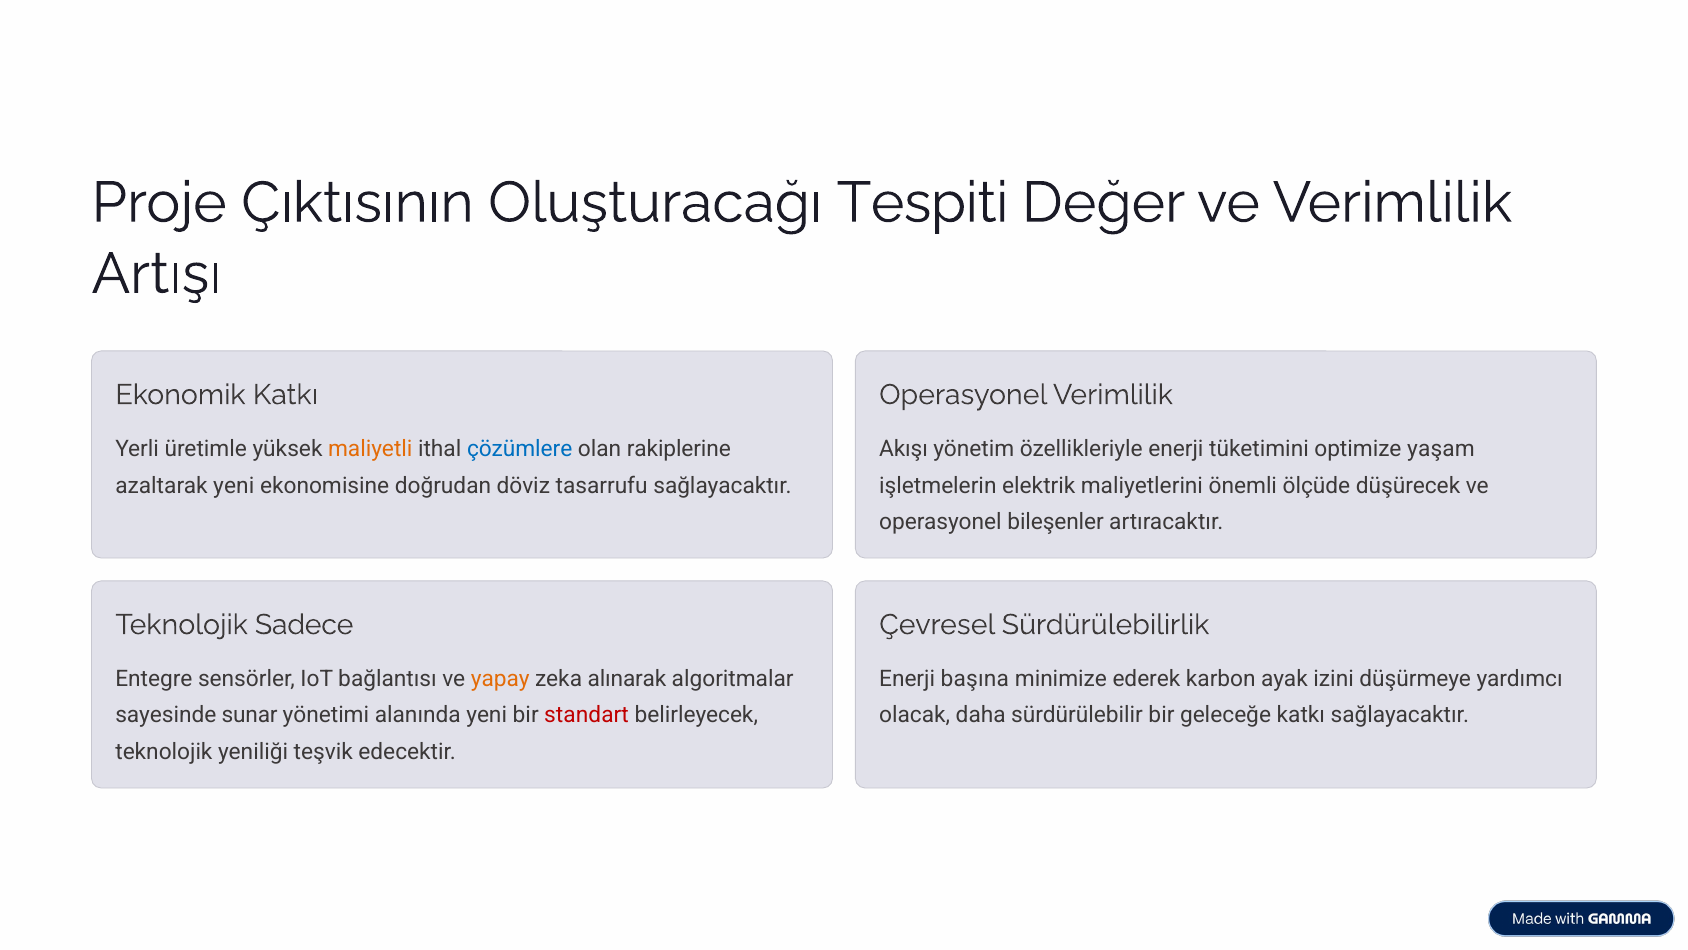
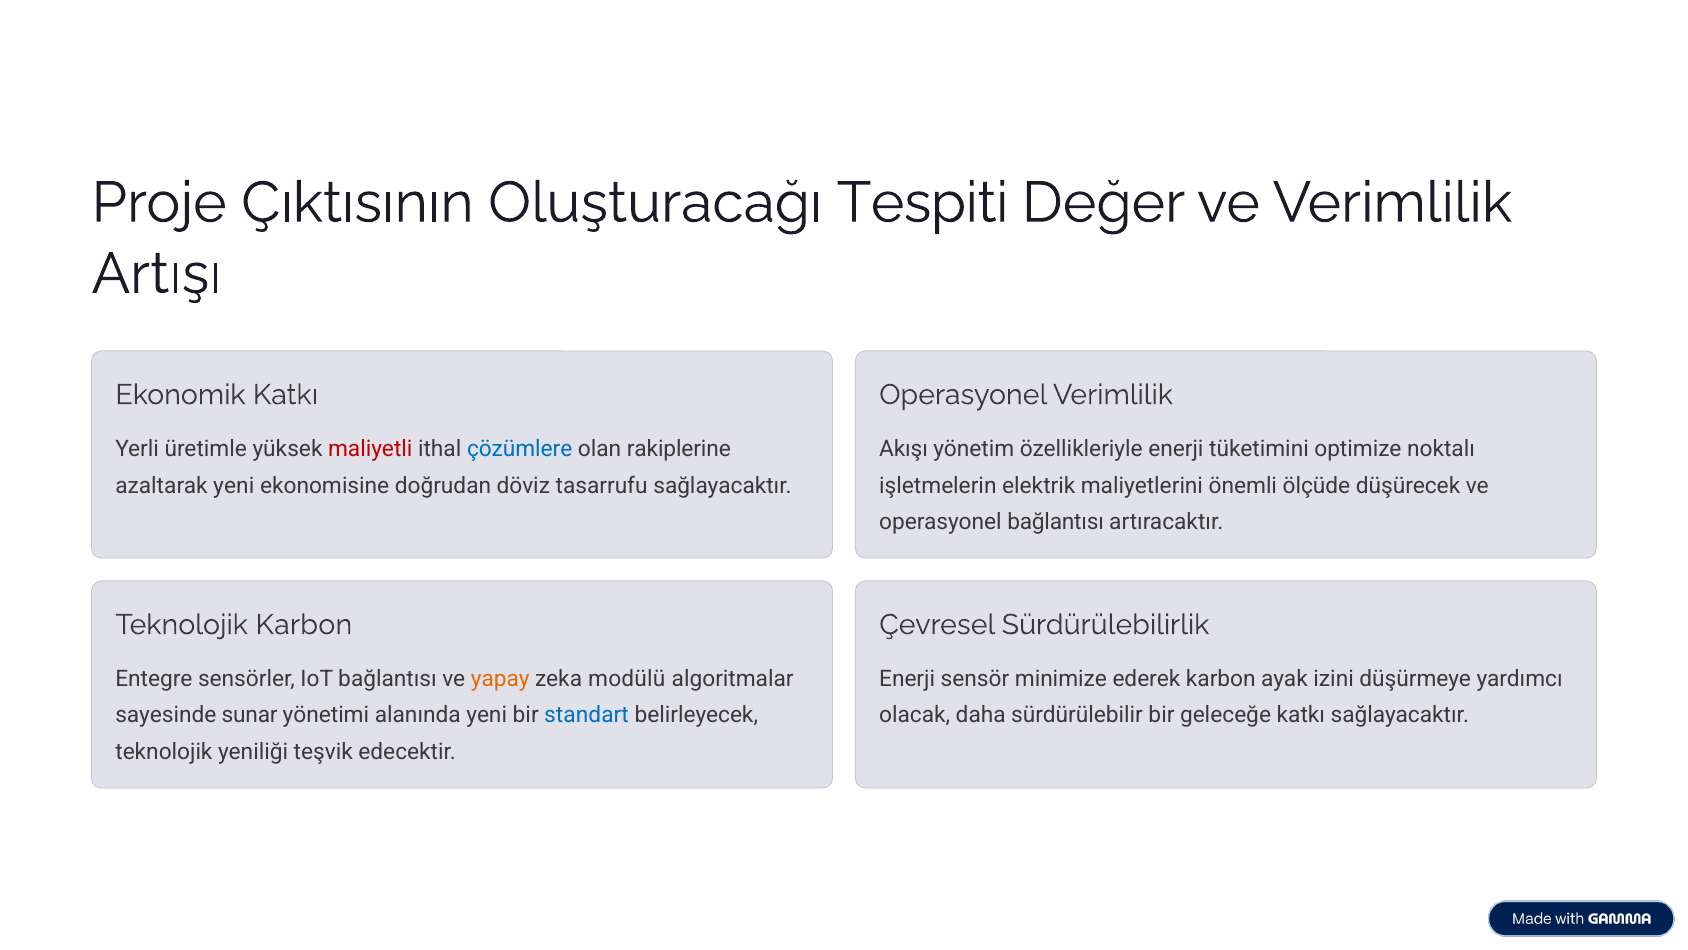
maliyetli colour: orange -> red (370, 449)
yaşam: yaşam -> noktalı (1441, 449)
operasyonel bileşenler: bileşenler -> bağlantısı (1056, 522)
Teknolojik Sadece: Sadece -> Karbon (304, 624)
alınarak: alınarak -> modülü (627, 678)
başına: başına -> sensör (975, 678)
standart colour: red -> blue (587, 715)
